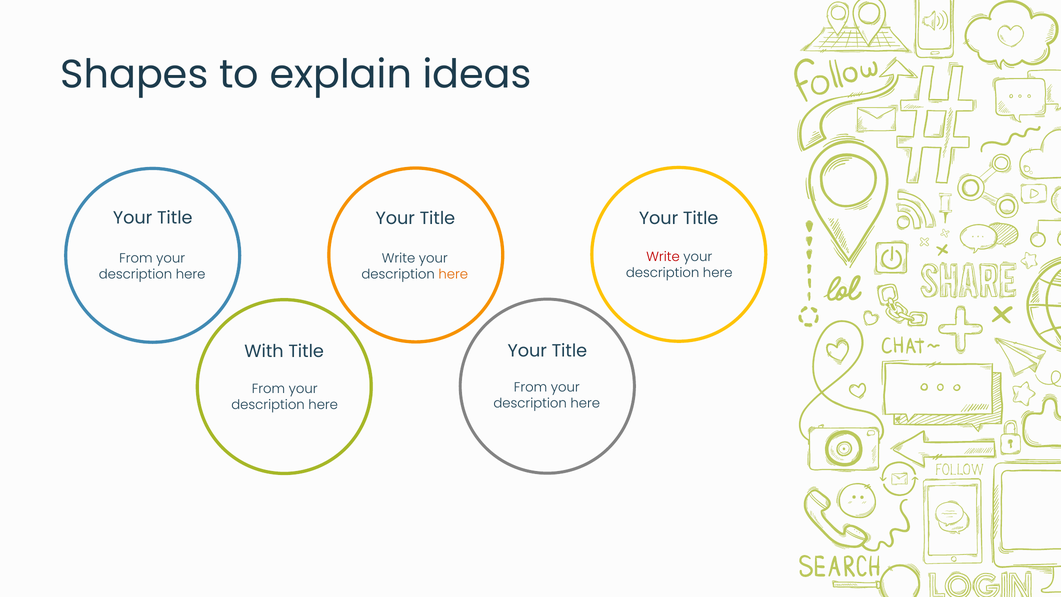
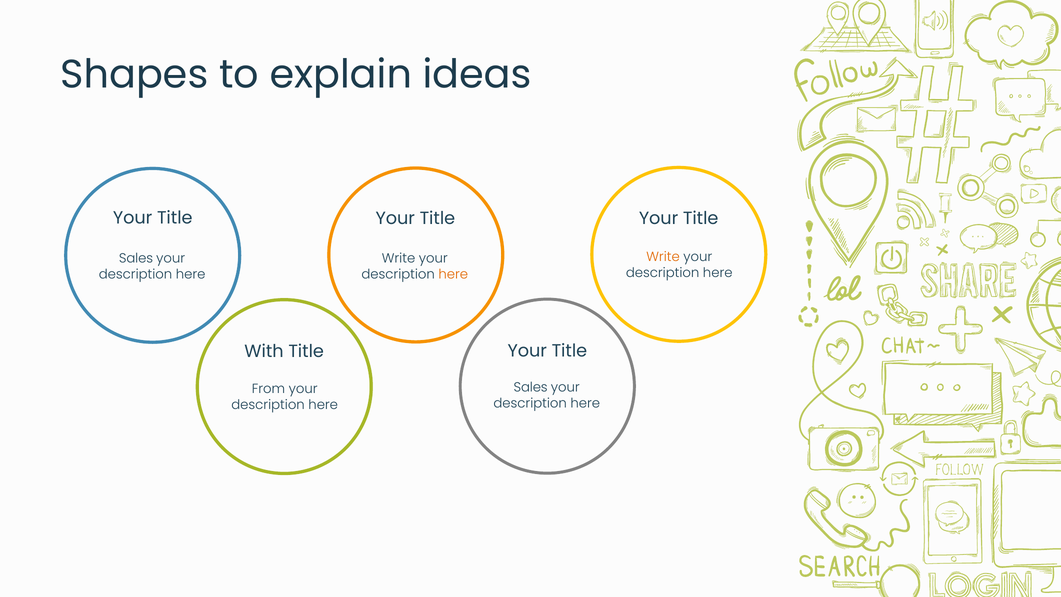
Write colour: red -> orange (663, 257)
From: From -> Sales (136, 258)
From: From -> Sales (531, 387)
